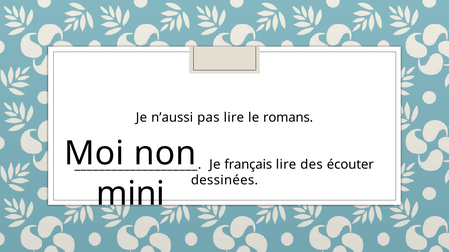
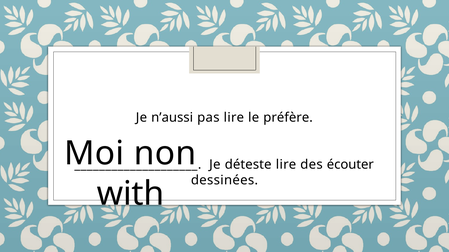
romans: romans -> préfère (288, 118)
français: français -> déteste (248, 165)
mini: mini -> with (131, 194)
